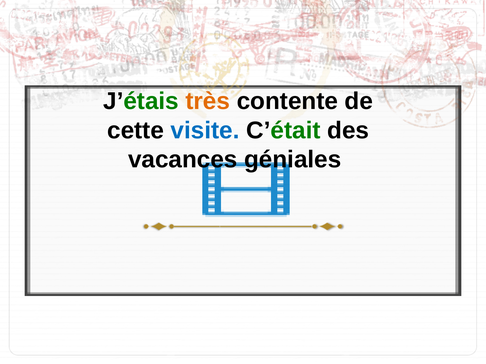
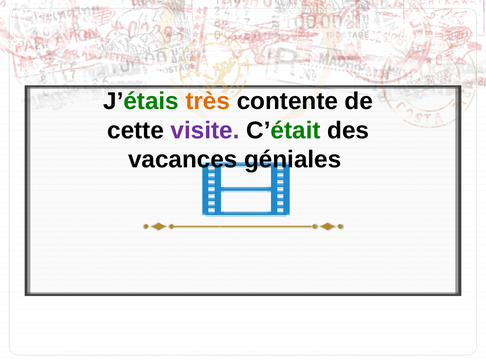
visite colour: blue -> purple (205, 131)
